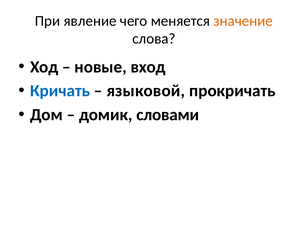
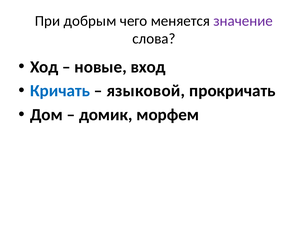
явление: явление -> добрым (90, 21)
значение colour: orange -> purple (243, 21)
словами: словами -> морфем (168, 115)
